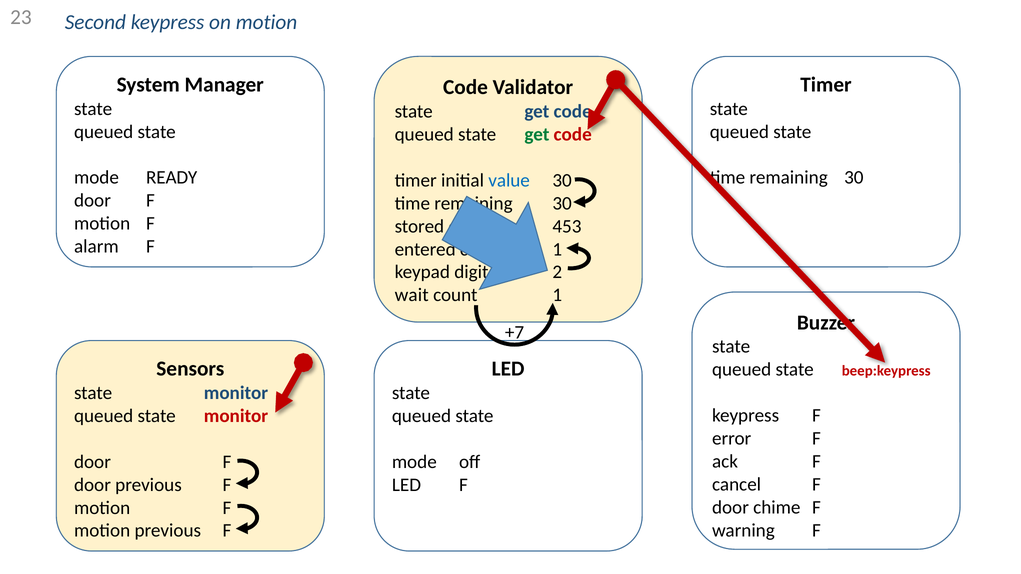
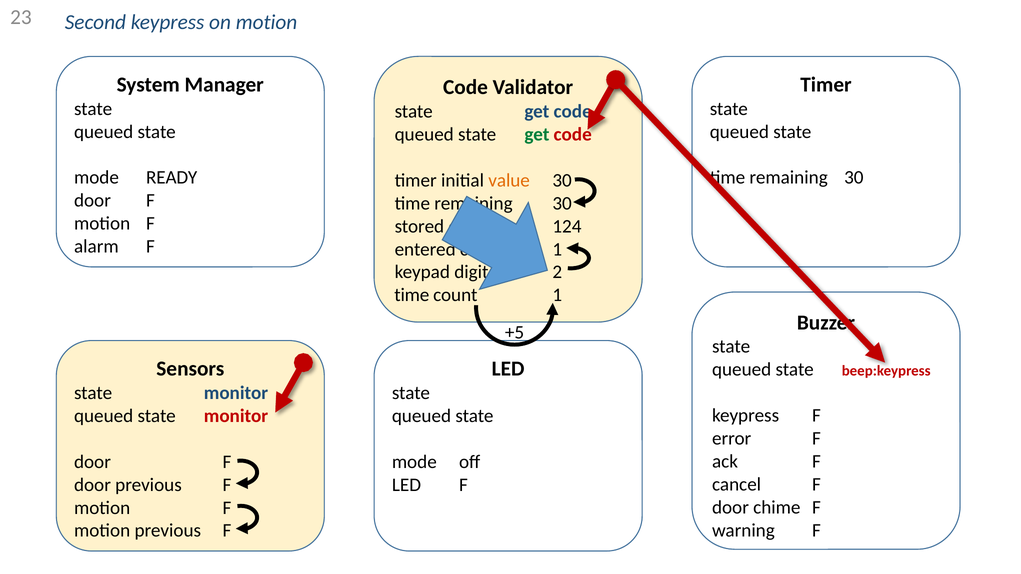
value colour: blue -> orange (509, 180)
453: 453 -> 124 (567, 226)
wait: wait -> time (412, 295)
+7: +7 -> +5 (515, 333)
